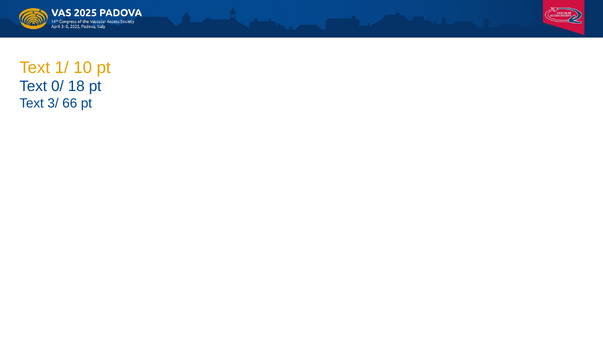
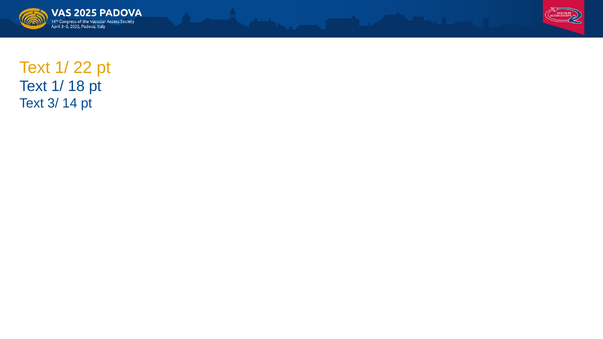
10: 10 -> 22 (83, 68)
0/: 0/ -> 1/ (57, 87)
66: 66 -> 14 (70, 104)
